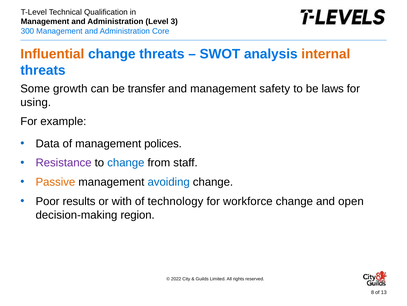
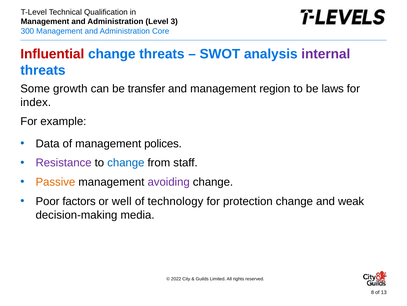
Influential colour: orange -> red (52, 54)
internal colour: orange -> purple (326, 54)
safety: safety -> region (275, 88)
using: using -> index (36, 102)
avoiding colour: blue -> purple (169, 182)
results: results -> factors (79, 201)
with: with -> well (122, 201)
workforce: workforce -> protection (248, 201)
open: open -> weak (351, 201)
region: region -> media (138, 215)
